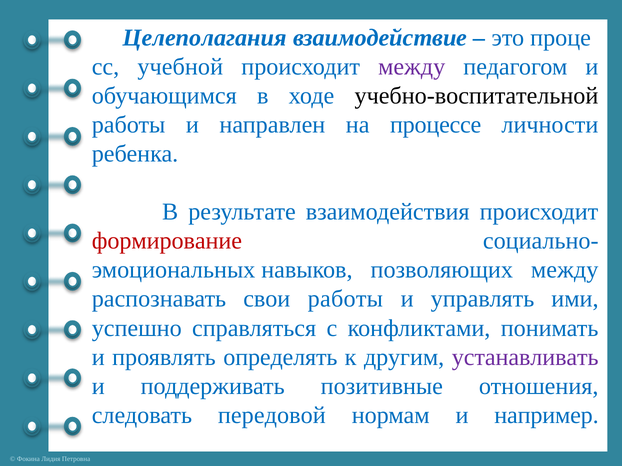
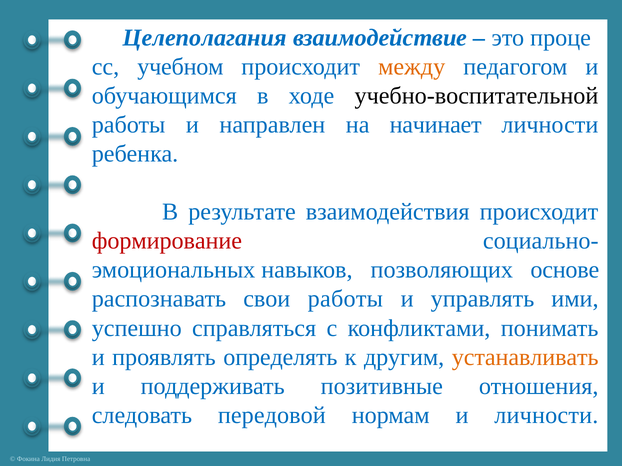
учебной: учебной -> учебном (180, 67)
между colour: purple -> orange (412, 67)
процессе: процессе -> начинает (436, 125)
позволяющих между: между -> основе (565, 270)
устанавливать colour: purple -> orange (525, 357)
и например: например -> личности (546, 416)
